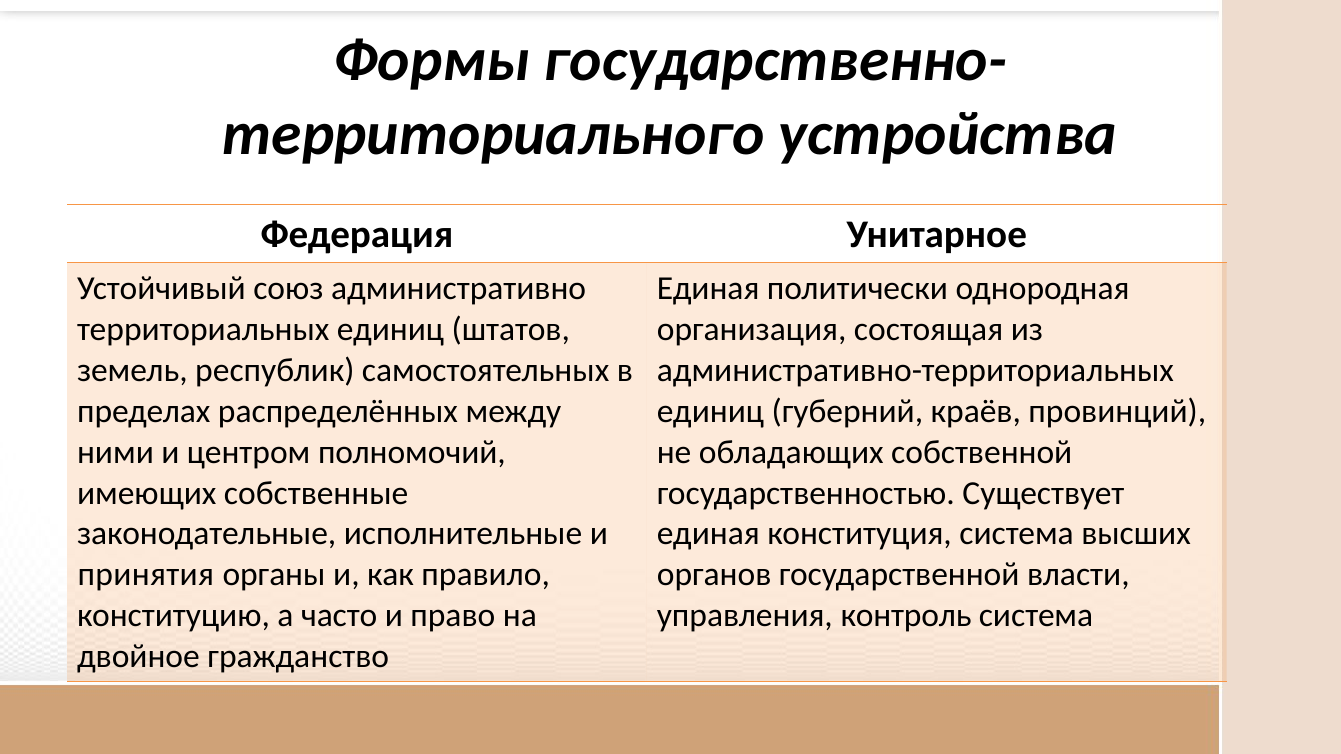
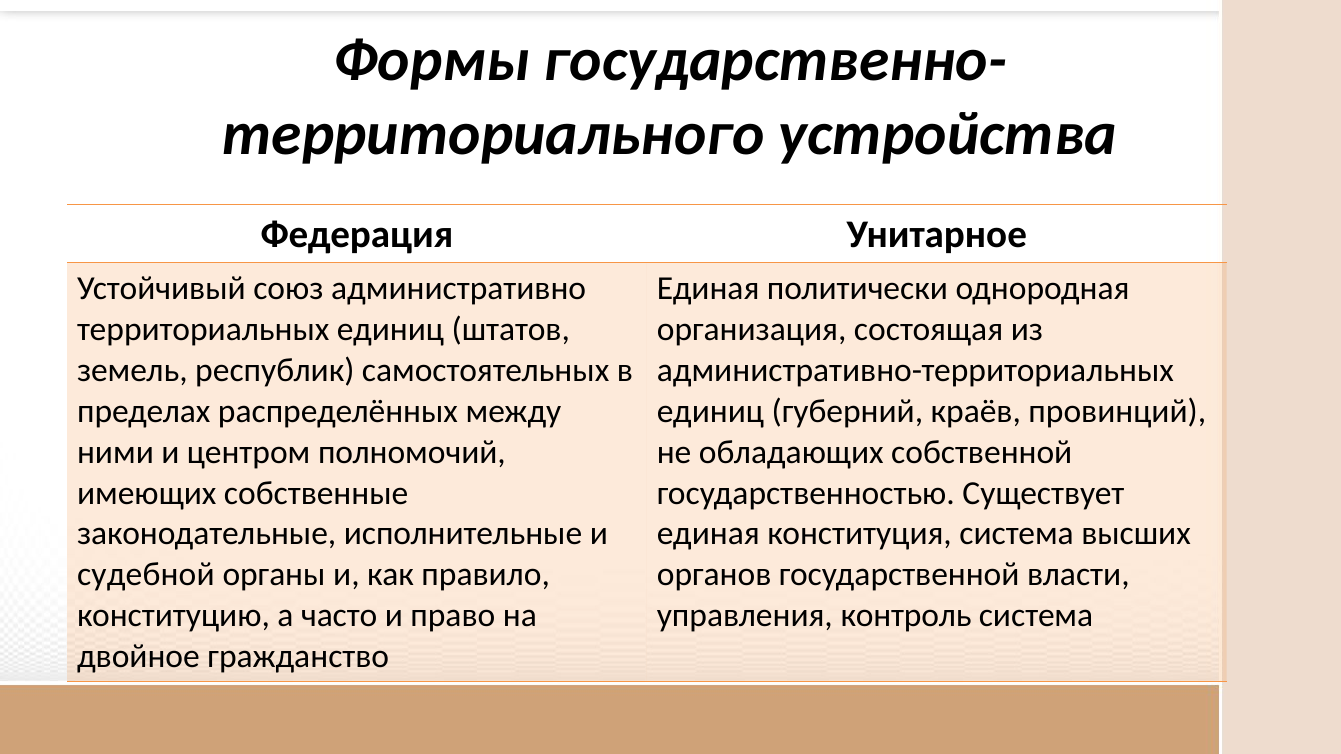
принятия: принятия -> судебной (146, 575)
